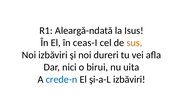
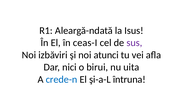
sus colour: orange -> purple (134, 43)
dureri: dureri -> atunci (106, 55)
şi-a-L izbăviri: izbăviri -> întruna (129, 79)
